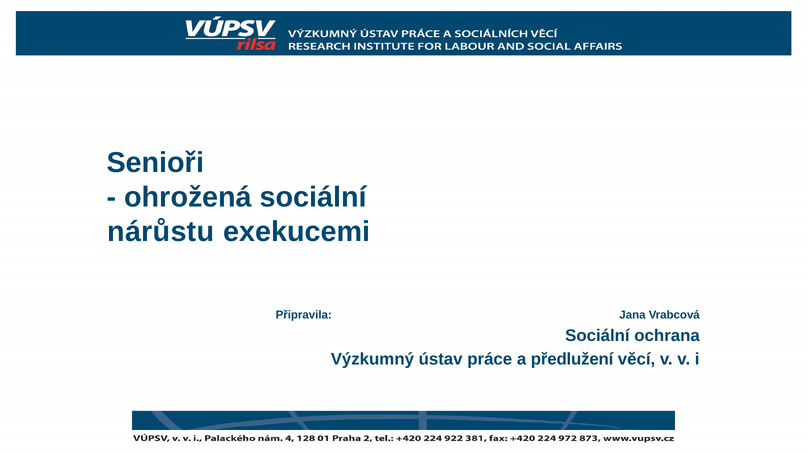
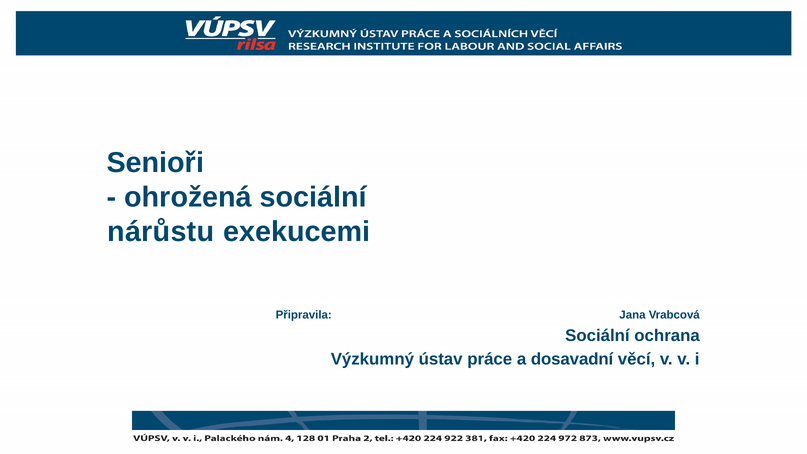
předlužení: předlužení -> dosavadní (572, 359)
